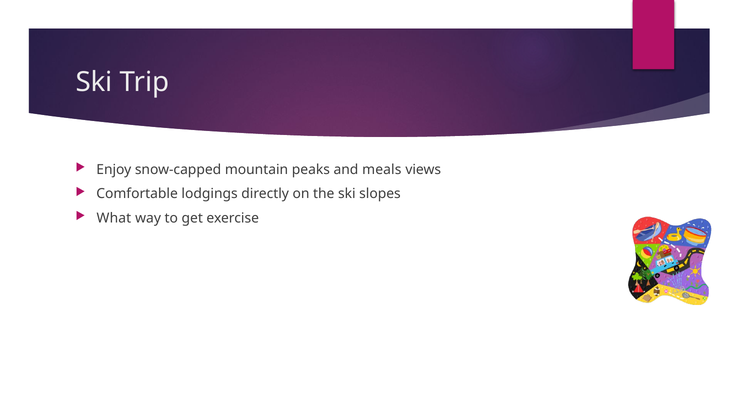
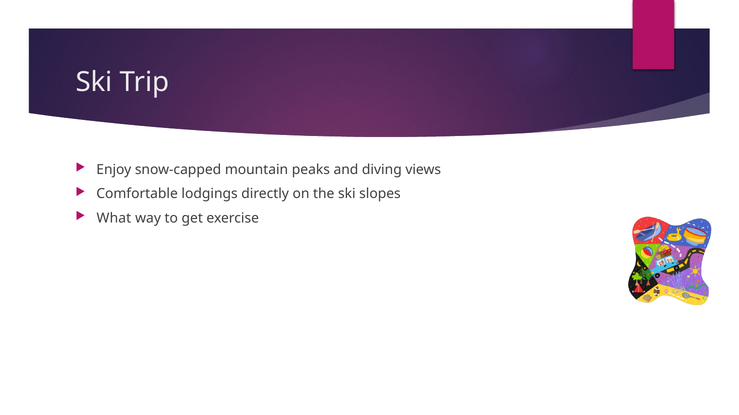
meals: meals -> diving (382, 170)
